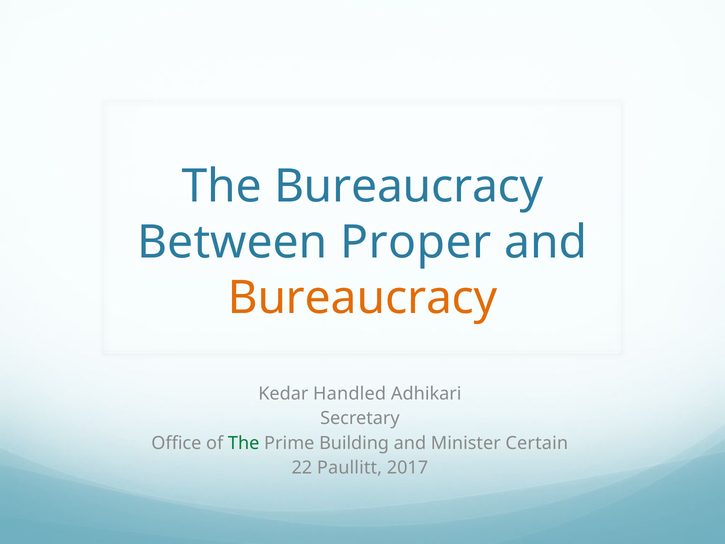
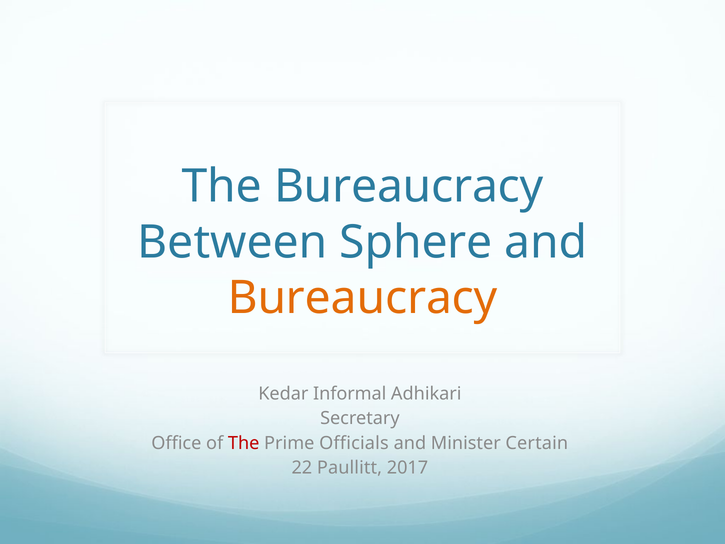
Proper: Proper -> Sphere (416, 242)
Handled: Handled -> Informal (350, 393)
The colour: green -> red (244, 443)
Building: Building -> Officials (354, 443)
